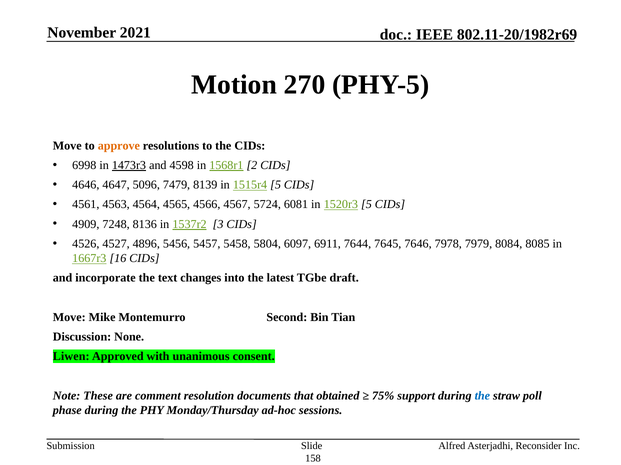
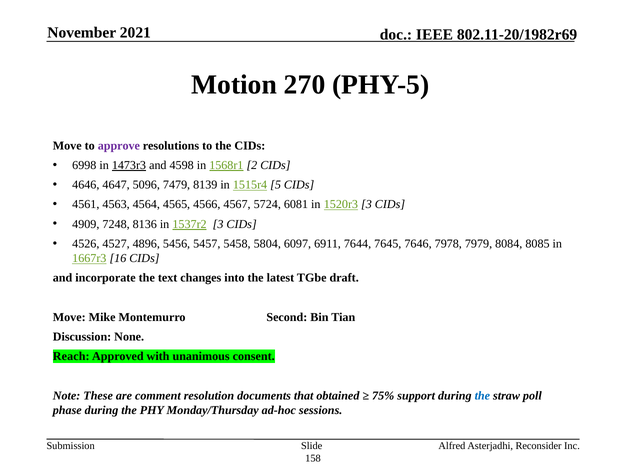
approve colour: orange -> purple (119, 146)
1520r3 5: 5 -> 3 (366, 205)
Liwen: Liwen -> Reach (71, 357)
